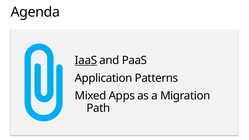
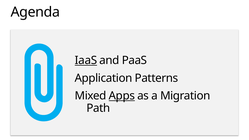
Apps underline: none -> present (122, 96)
